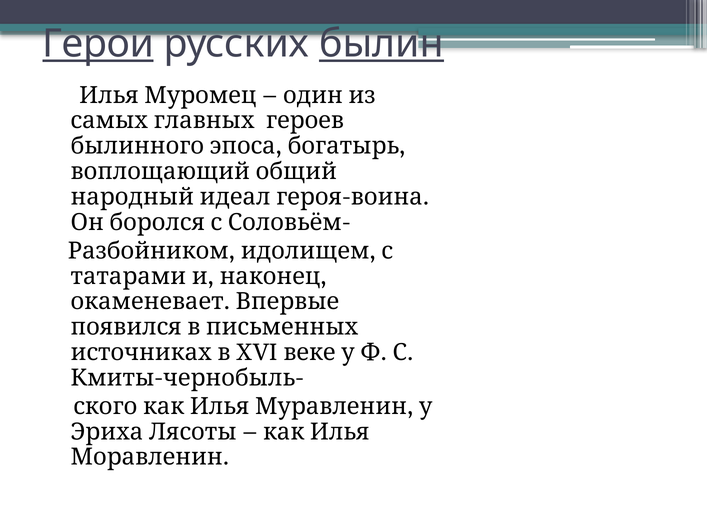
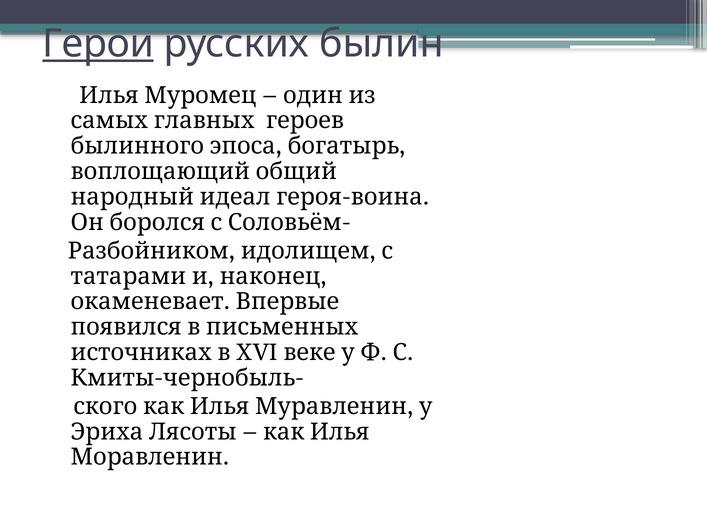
былин underline: present -> none (381, 44)
